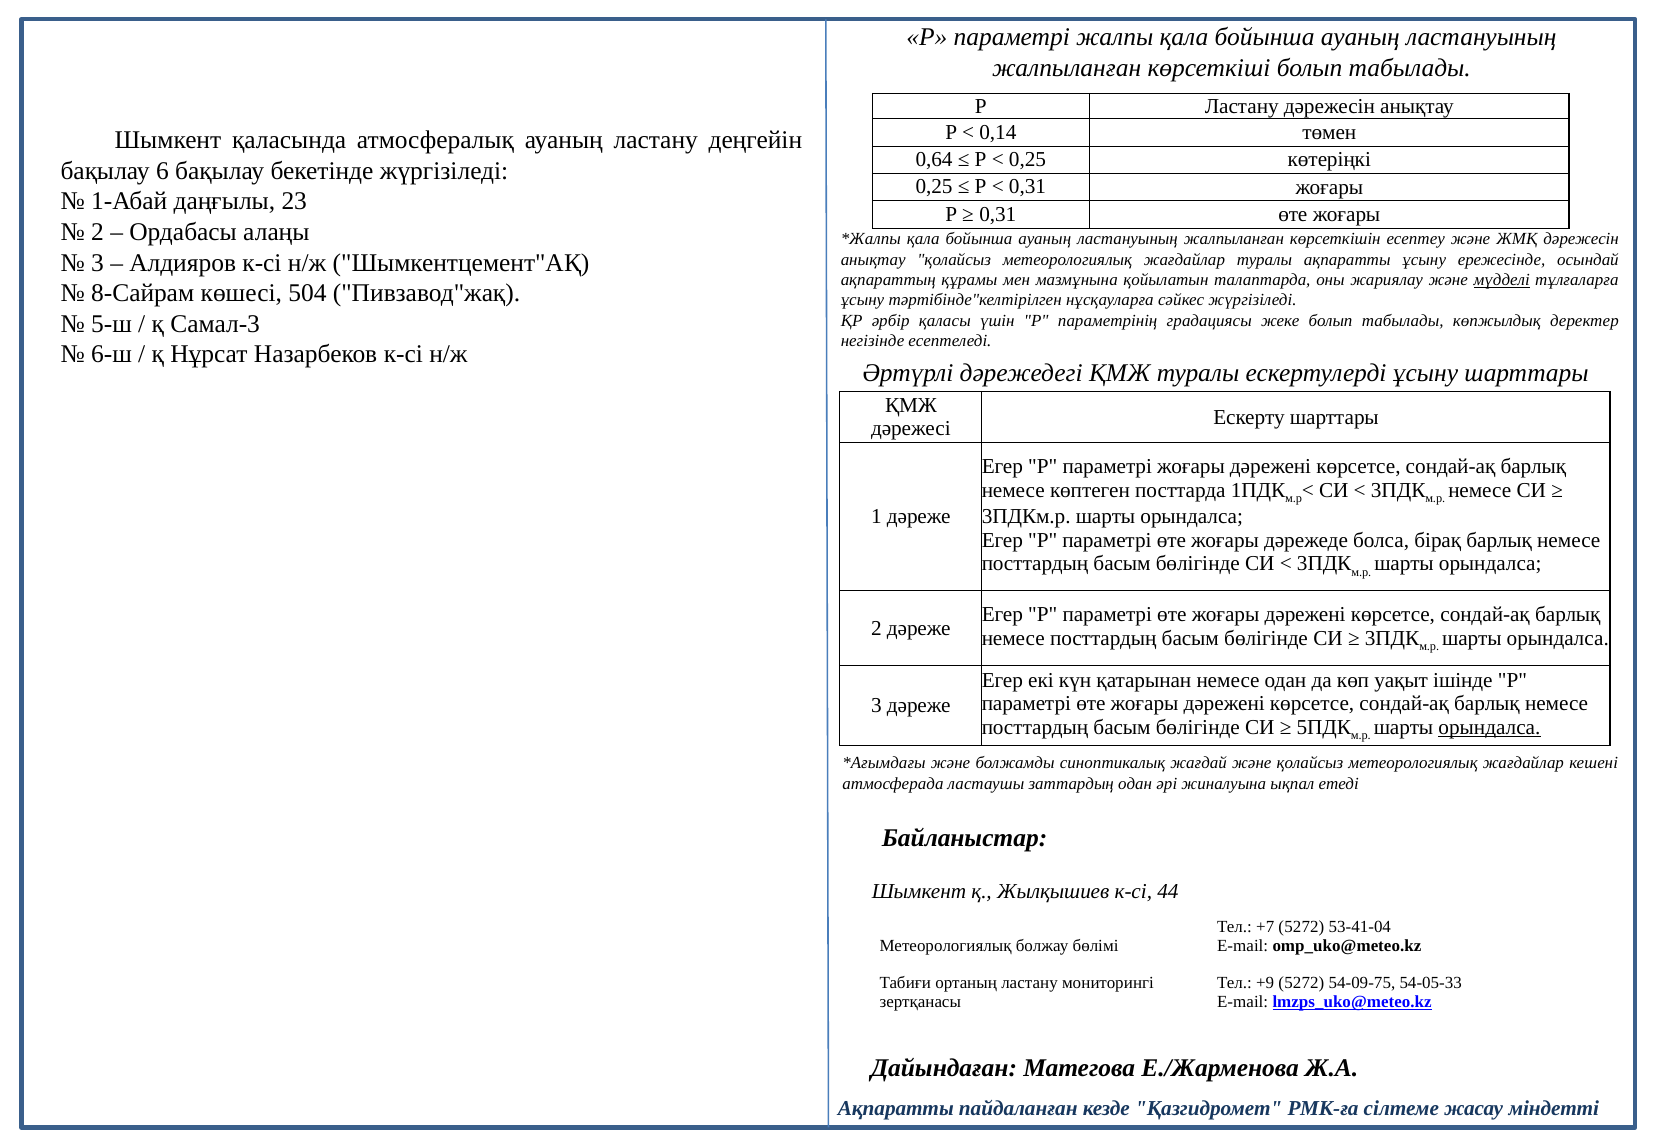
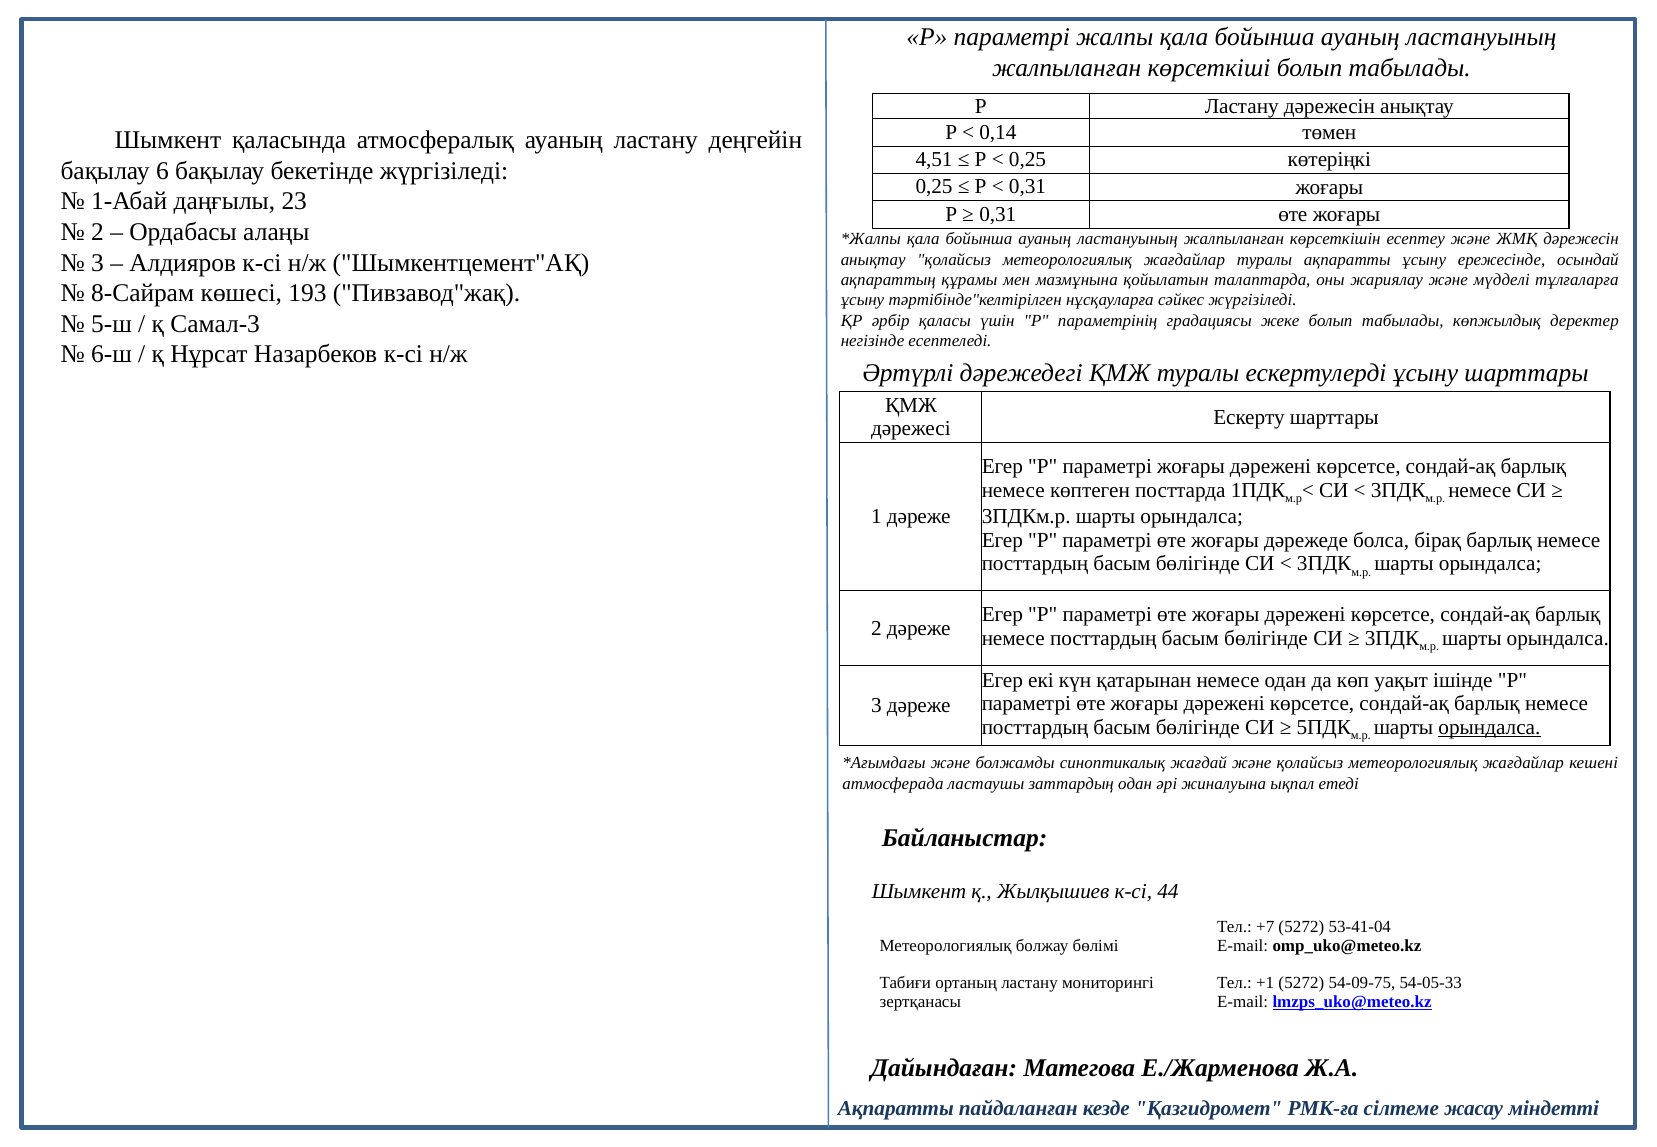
0,64: 0,64 -> 4,51 (934, 160)
мүдделі underline: present -> none (1502, 280)
504: 504 -> 193 (307, 293)
+9: +9 -> +1 (1265, 983)
